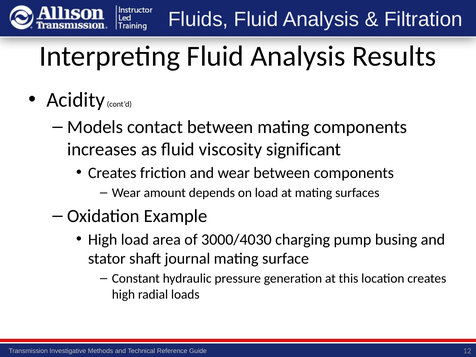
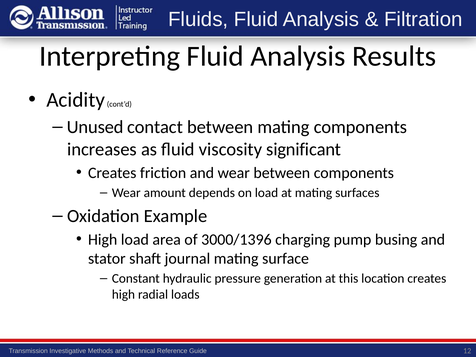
Models: Models -> Unused (95, 127)
3000/4030: 3000/4030 -> 3000/1396 (236, 240)
